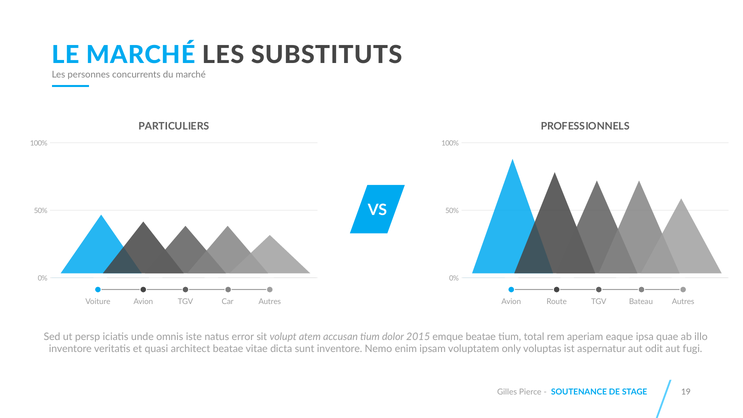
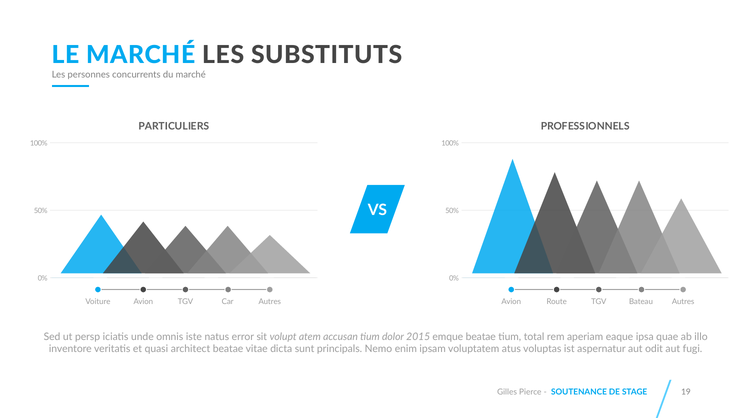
sunt inventore: inventore -> principals (340, 349)
only: only -> atus (511, 349)
